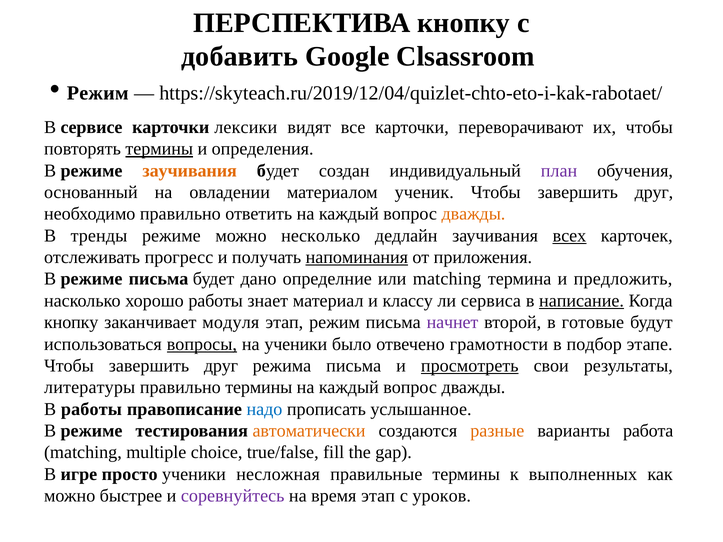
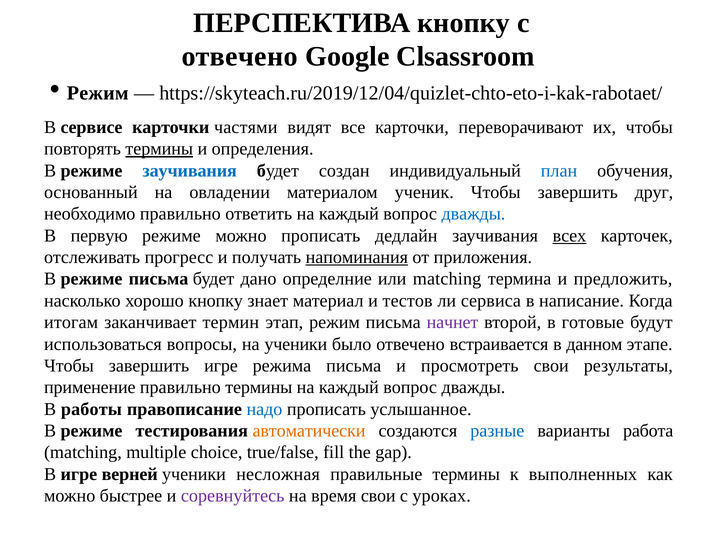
добавить: добавить -> отвечено (240, 57)
лексики: лексики -> частями (246, 127)
заучивания colour: orange -> blue (190, 171)
план colour: purple -> blue (559, 171)
дважды colour: orange -> blue (473, 214)
тренды: тренды -> первую (99, 236)
можно несколько: несколько -> прописать (321, 236)
хорошо работы: работы -> кнопку (216, 301)
классу: классу -> тестов (408, 301)
написание underline: present -> none (582, 301)
кнопку: кнопку -> итогам (71, 323)
модуля: модуля -> термин (231, 323)
вопросы underline: present -> none (202, 344)
грамотности: грамотности -> встраивается (499, 344)
подбор: подбор -> данном (594, 344)
друг: друг -> игре (221, 366)
просмотреть underline: present -> none (470, 366)
литературы: литературы -> применение (90, 388)
разные colour: orange -> blue (497, 431)
просто: просто -> верней (130, 474)
время этап: этап -> свои (378, 496)
уроков: уроков -> уроках (442, 496)
